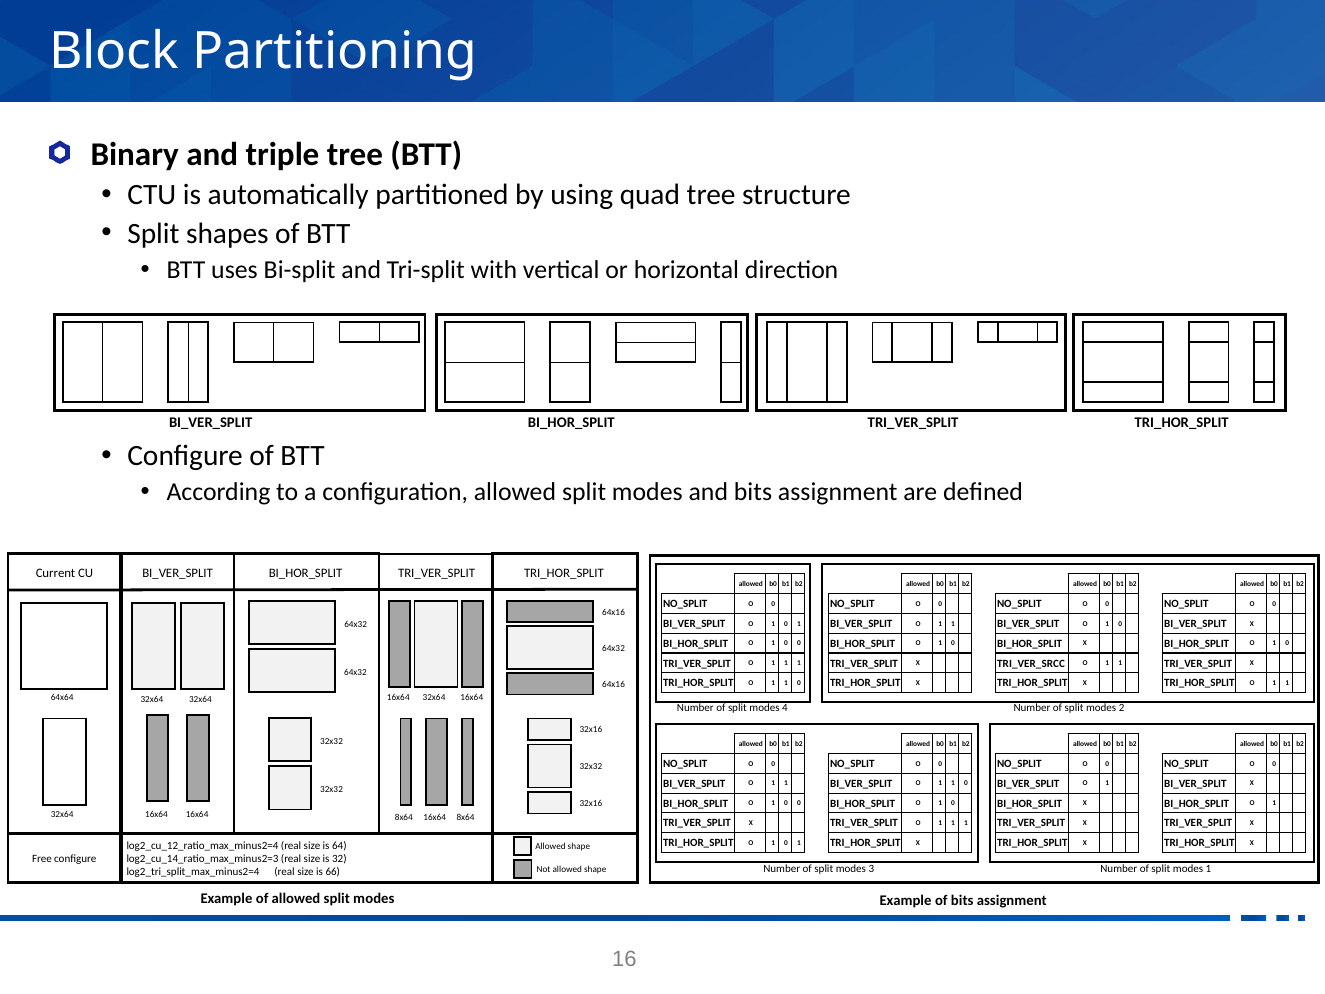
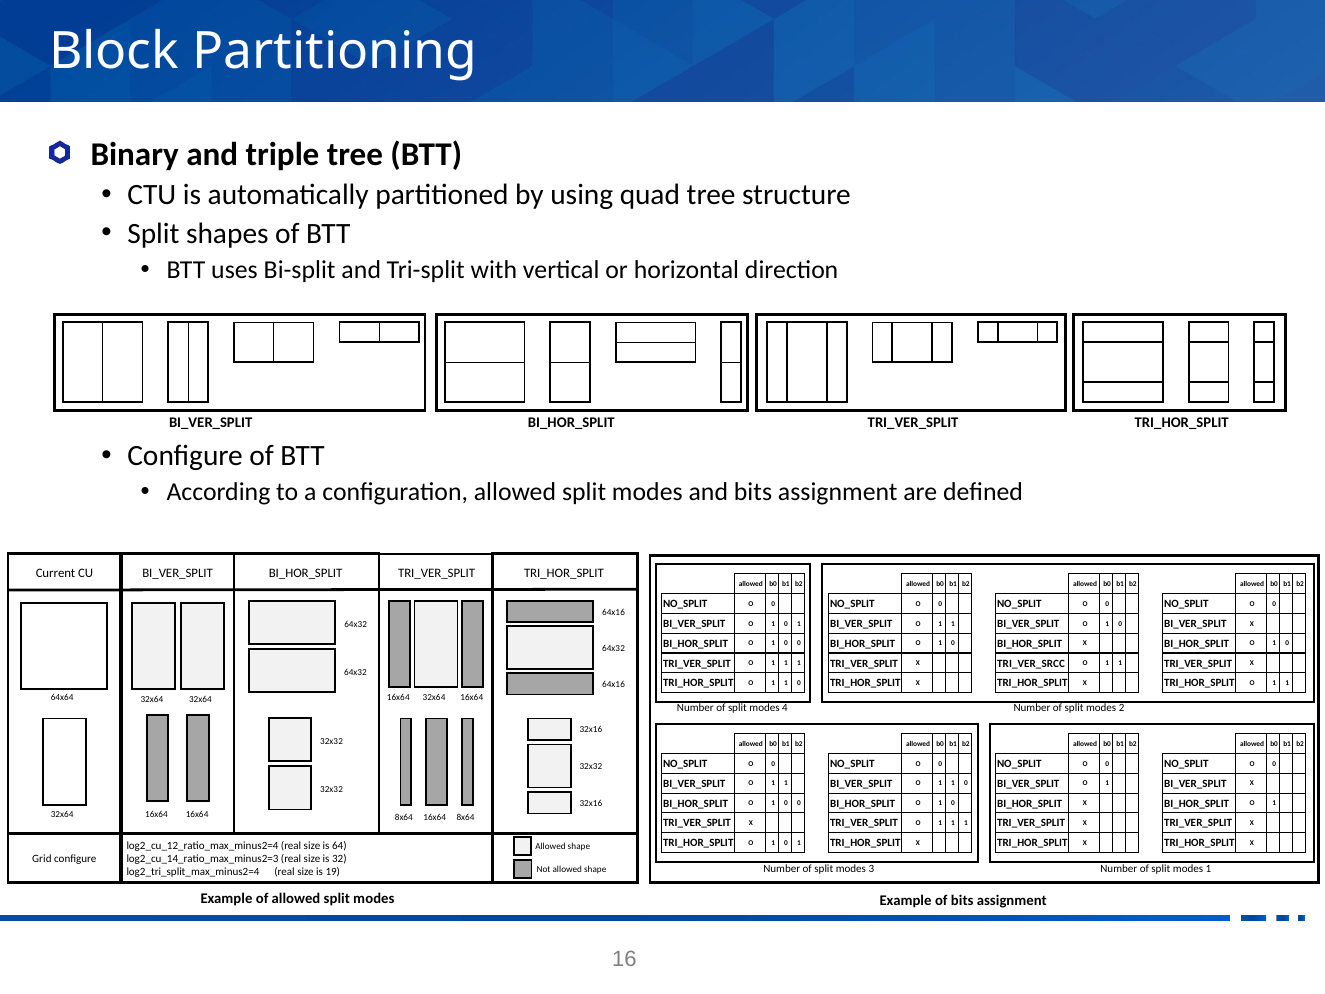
Free: Free -> Grid (42, 859)
66: 66 -> 19 (333, 872)
